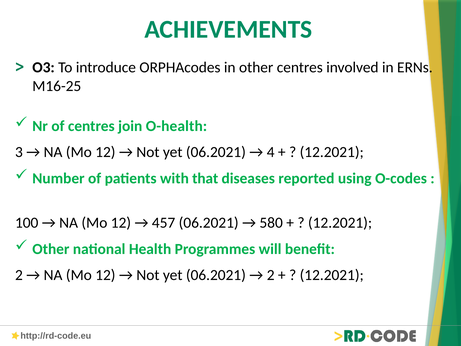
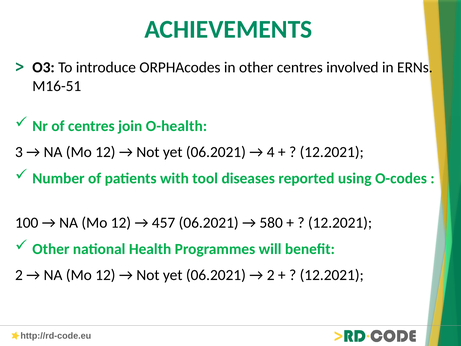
M16-25: M16-25 -> M16-51 (57, 86)
that: that -> tool (205, 178)
